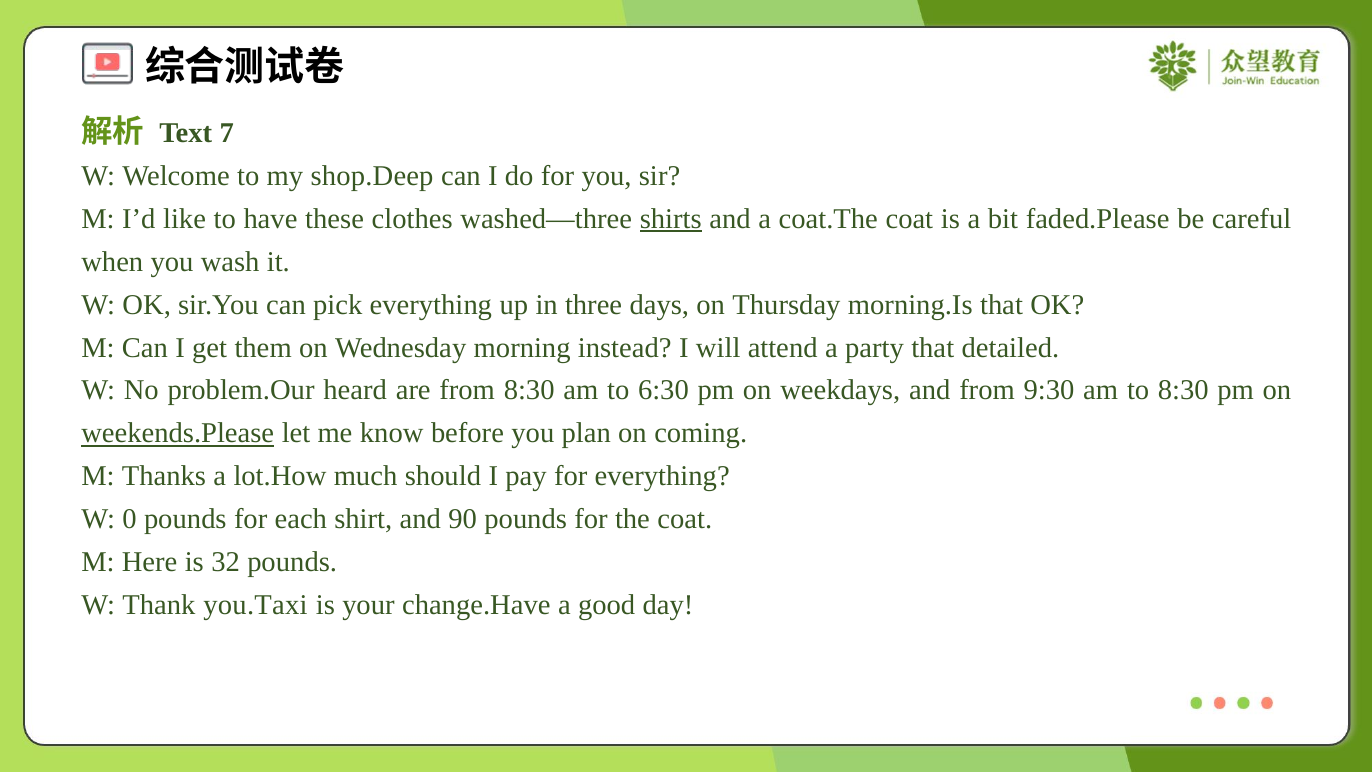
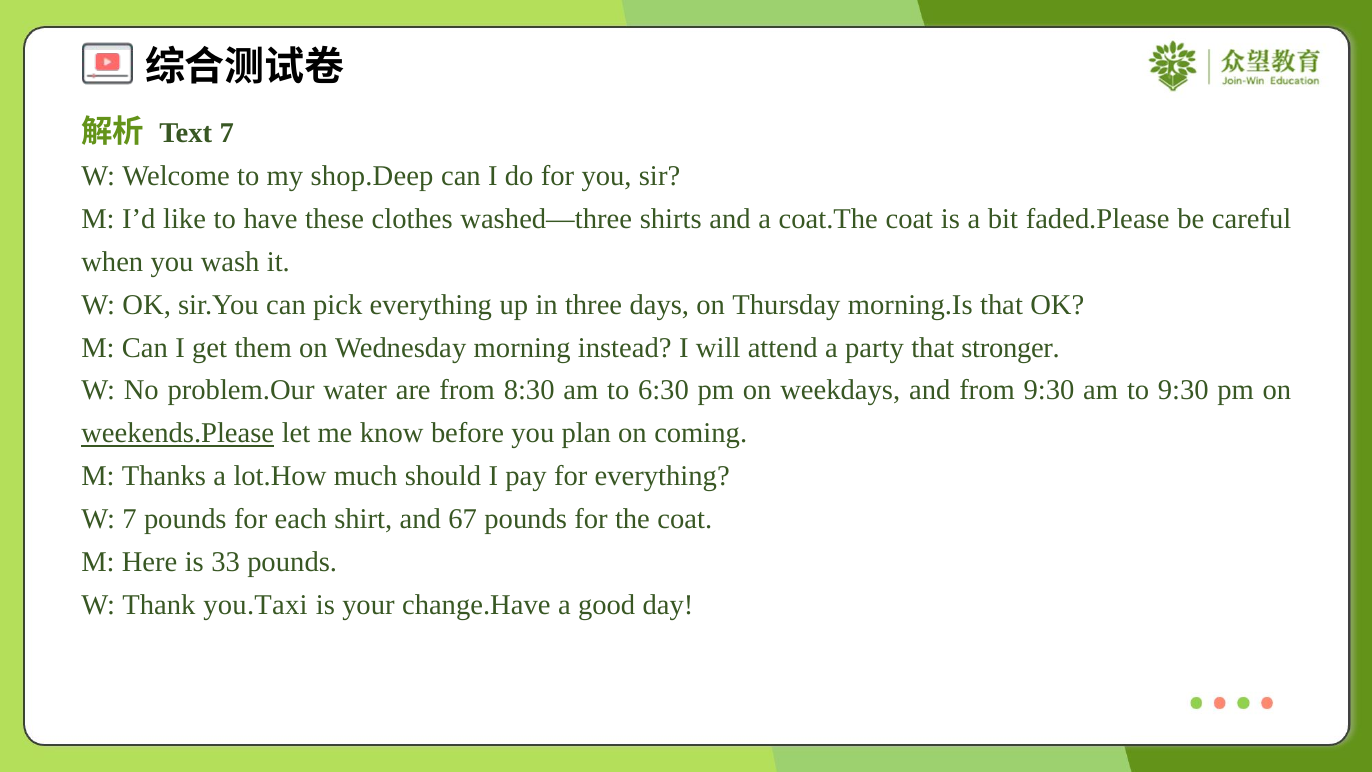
shirts underline: present -> none (671, 219)
detailed: detailed -> stronger (1011, 348)
heard: heard -> water (355, 390)
to 8:30: 8:30 -> 9:30 (1183, 390)
W 0: 0 -> 7 (130, 519)
90: 90 -> 67 (463, 519)
32: 32 -> 33 (226, 562)
